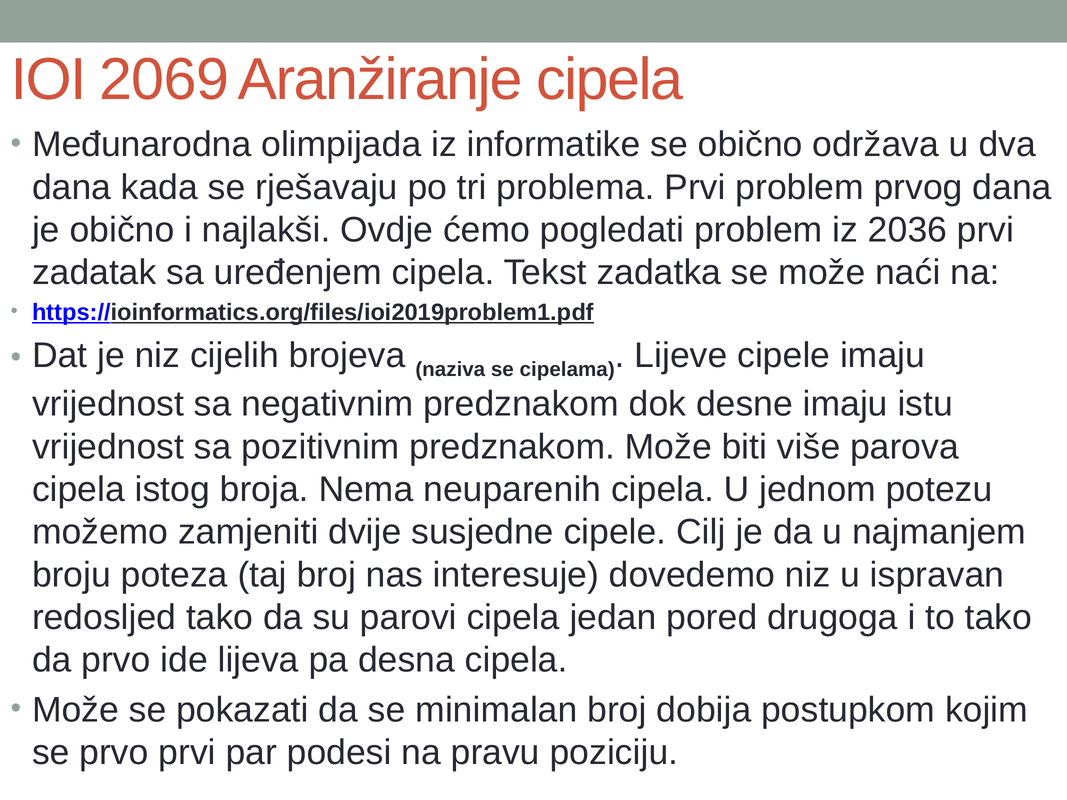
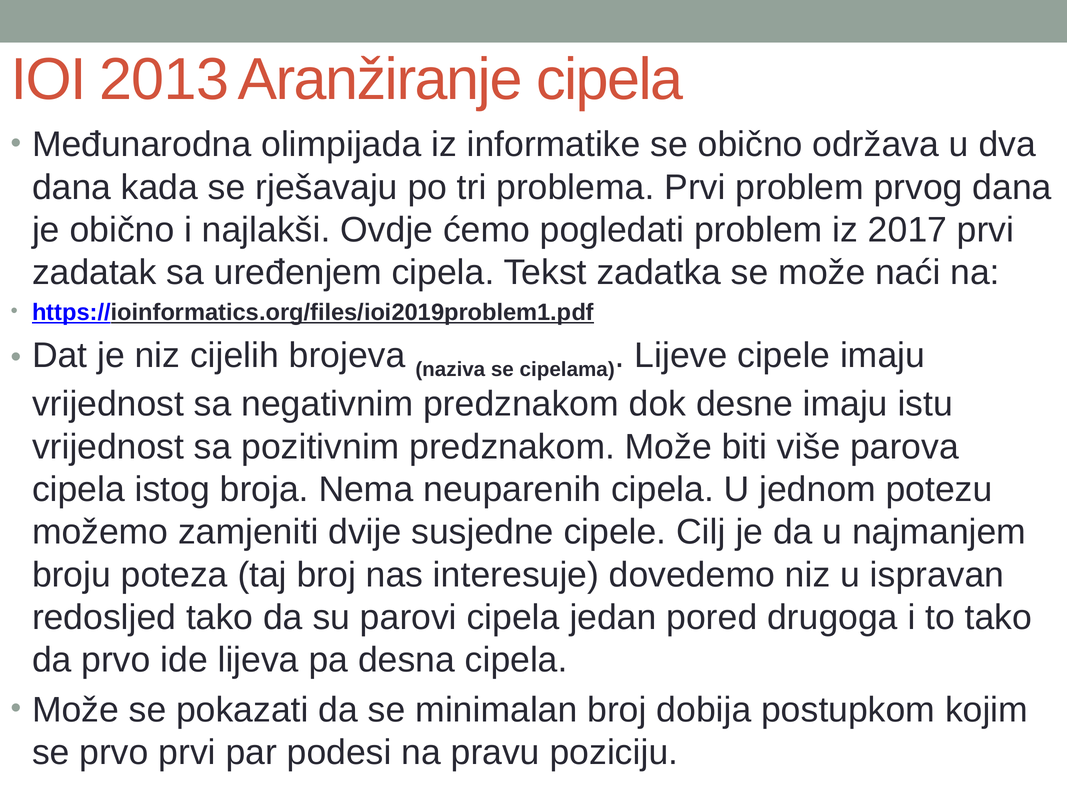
2069: 2069 -> 2013 (164, 80)
2036: 2036 -> 2017 (908, 230)
